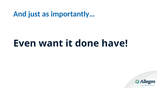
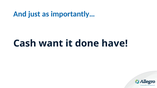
Even: Even -> Cash (25, 44)
